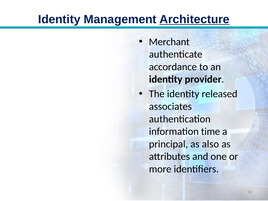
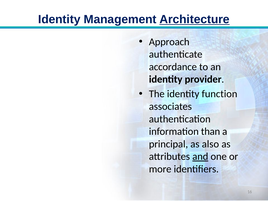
Merchant: Merchant -> Approach (169, 42)
released: released -> function (220, 94)
time: time -> than (211, 131)
and underline: none -> present (200, 157)
